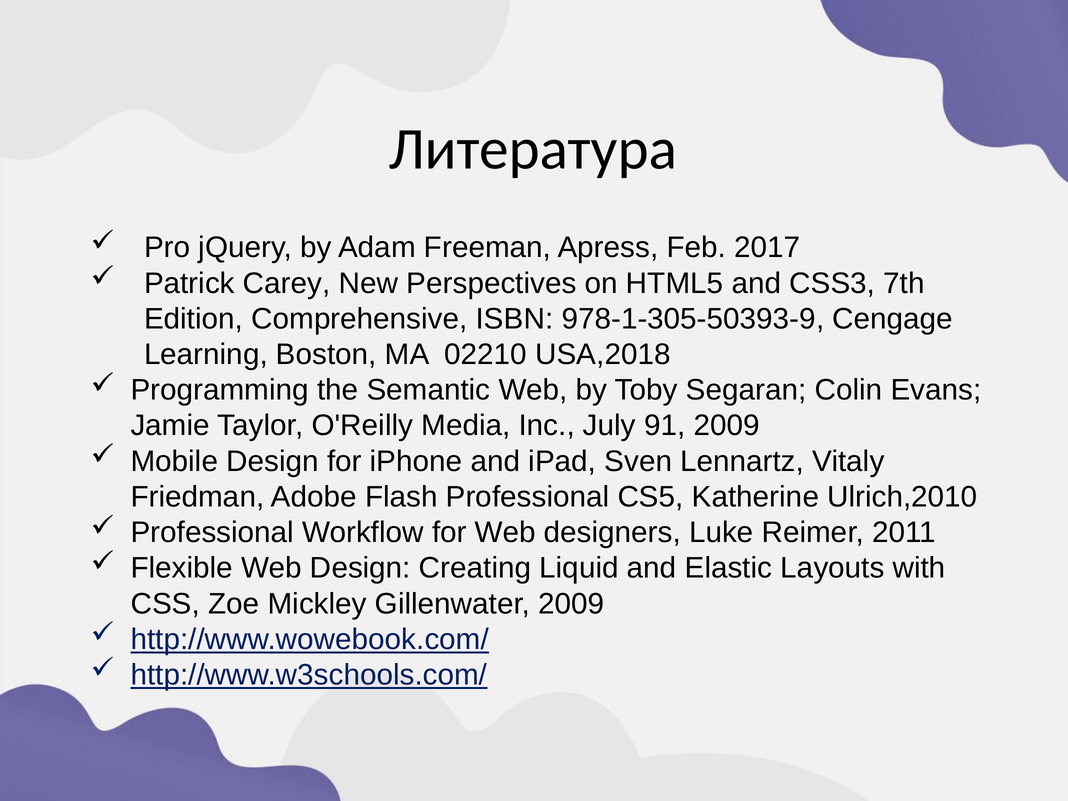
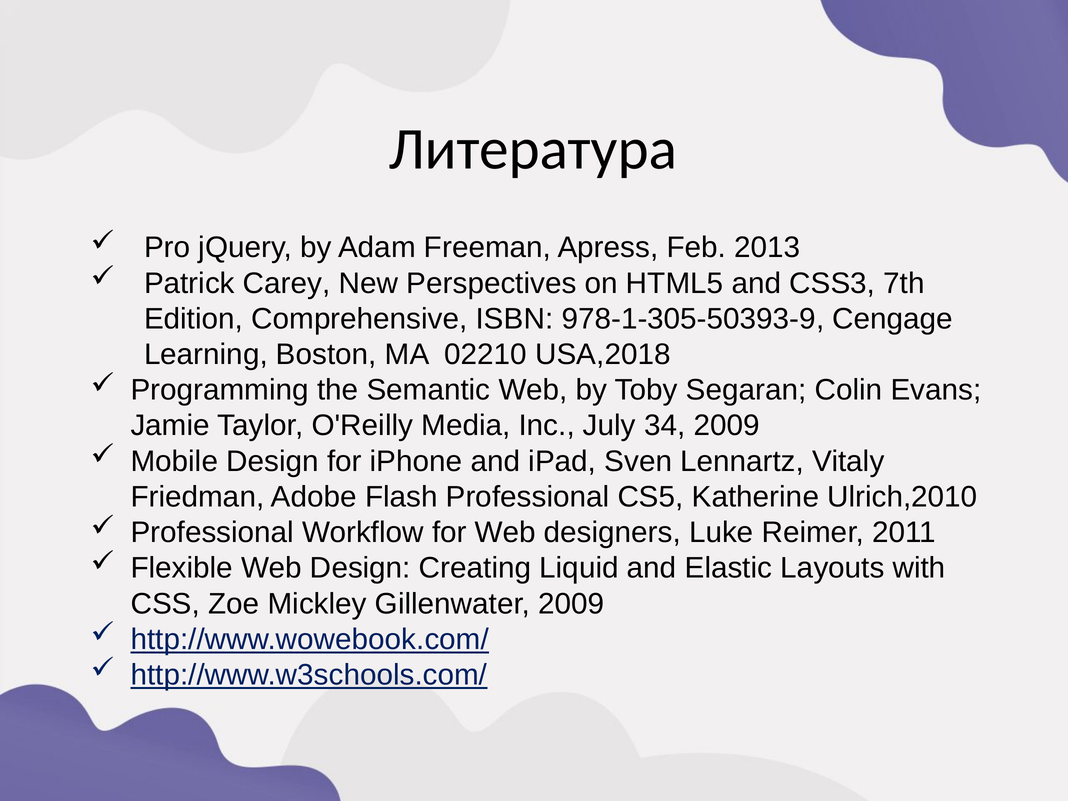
2017: 2017 -> 2013 (767, 248)
91: 91 -> 34 (665, 426)
